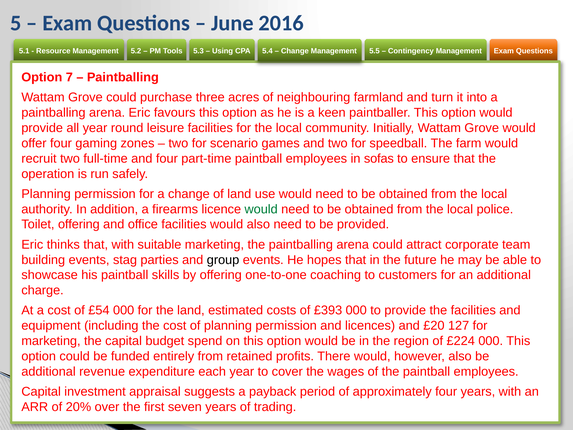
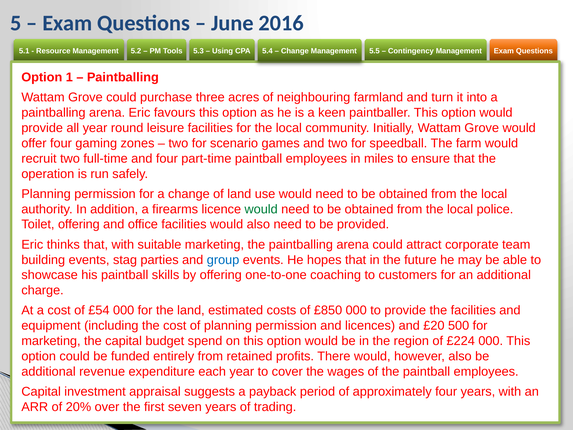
7: 7 -> 1 (69, 77)
sofas: sofas -> miles (379, 158)
group colour: black -> blue (223, 260)
£393: £393 -> £850 (328, 310)
127: 127 -> 500 (459, 326)
